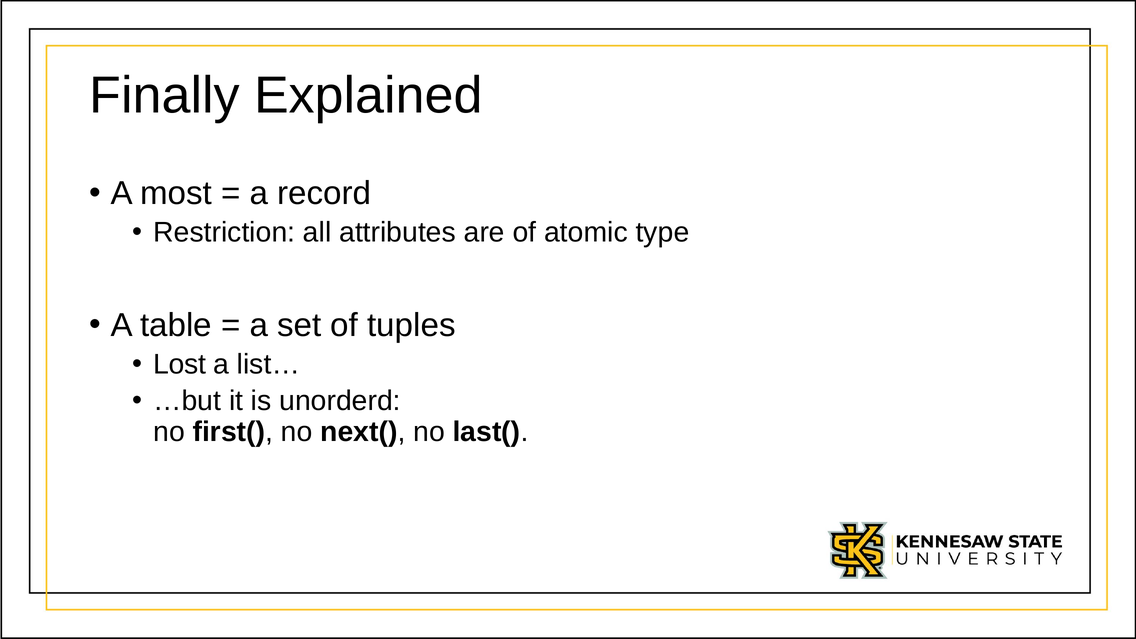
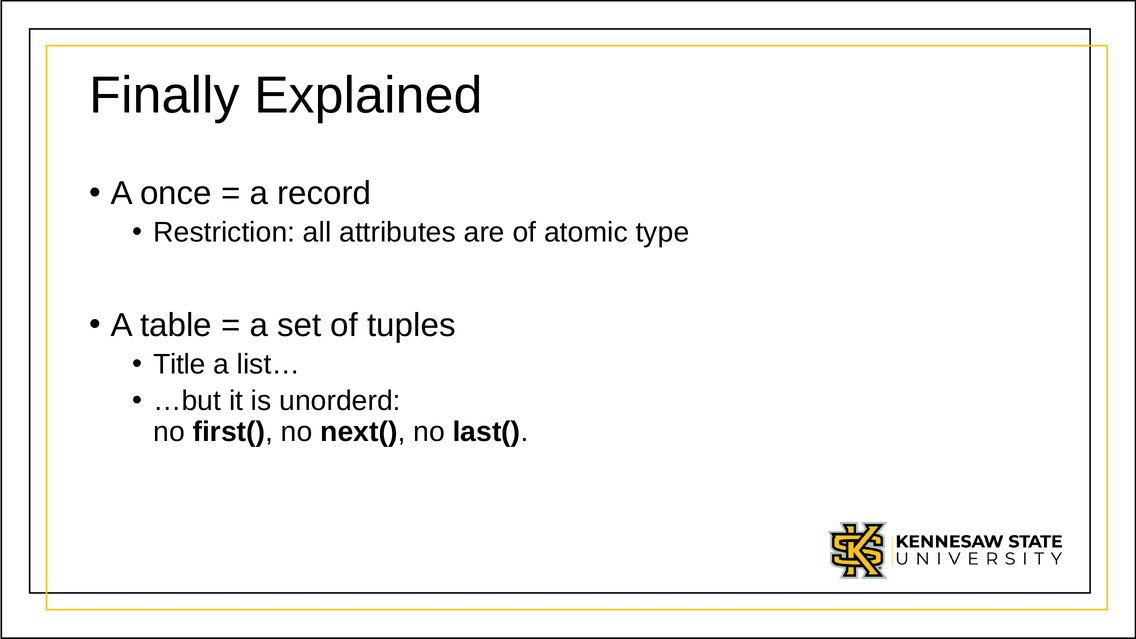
most: most -> once (176, 193)
Lost: Lost -> Title (179, 364)
